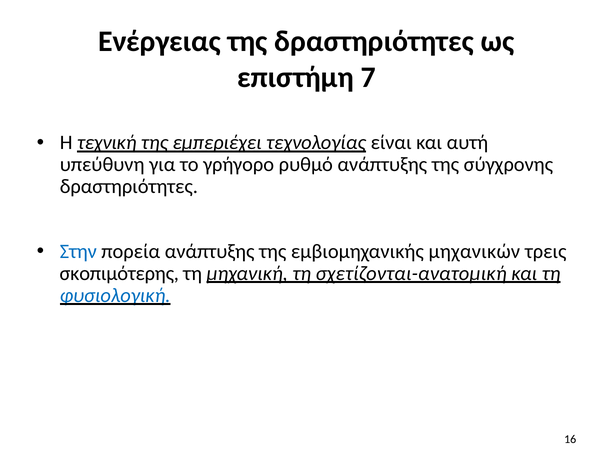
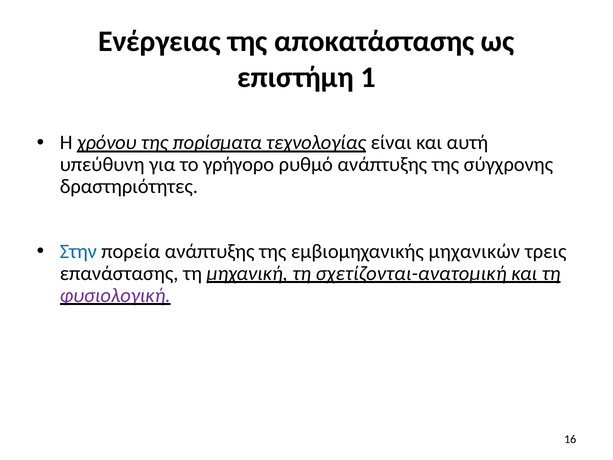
της δραστηριότητες: δραστηριότητες -> αποκατάστασης (374, 41)
7: 7 -> 1 (368, 77)
τεχνική: τεχνική -> χρόνου (107, 142)
εμπεριέχει: εμπεριέχει -> πορίσματα (217, 142)
σκοπιμότερης: σκοπιμότερης -> επανάστασης (119, 273)
φυσιολογική colour: blue -> purple (115, 295)
